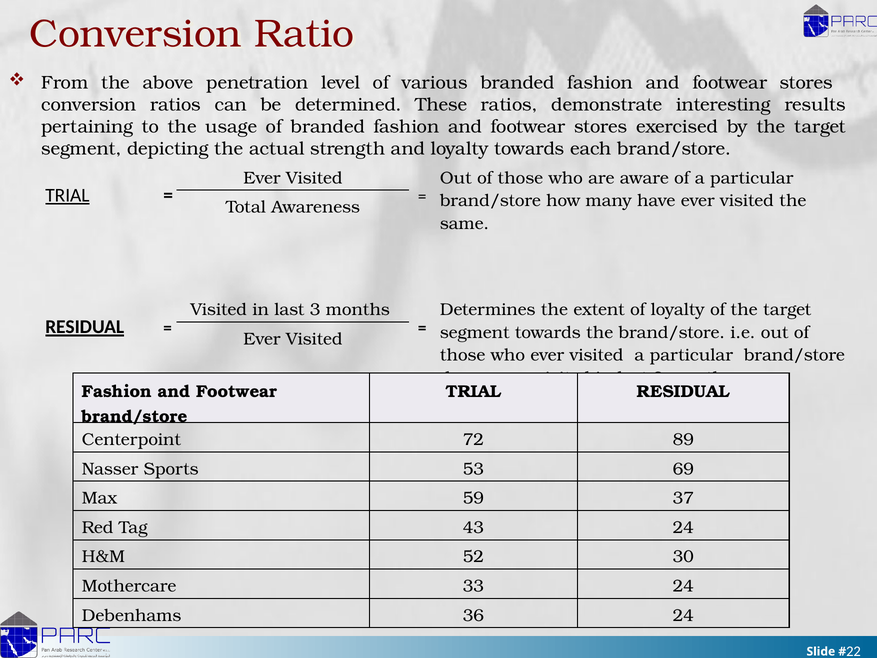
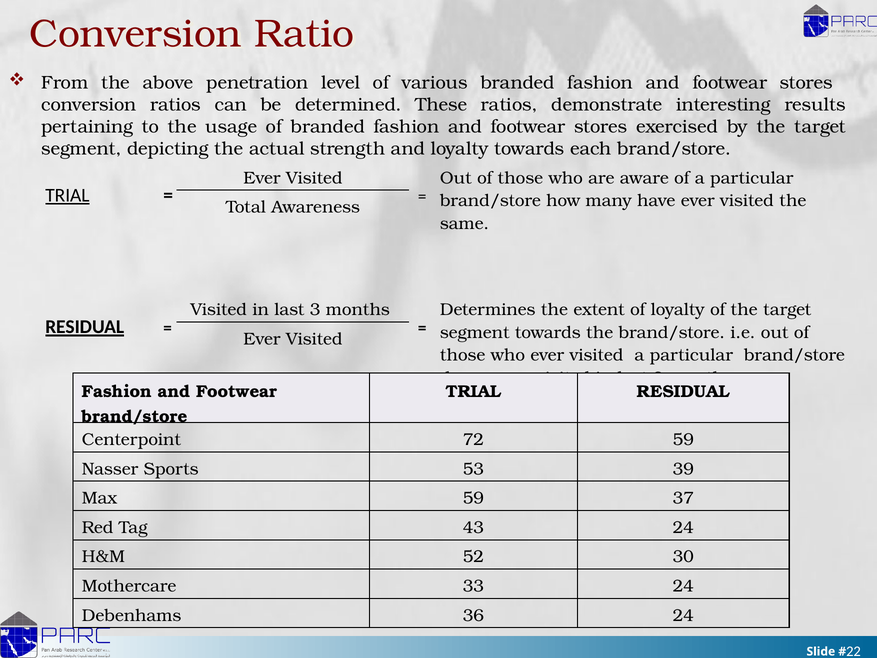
72 89: 89 -> 59 (683, 440)
69: 69 -> 39 (683, 469)
